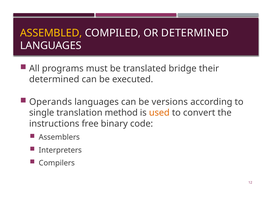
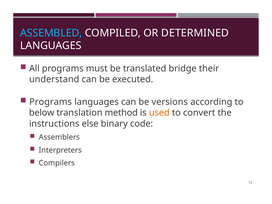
ASSEMBLED colour: yellow -> light blue (51, 33)
determined: determined -> understand (54, 79)
Operands: Operands -> Programs (51, 102)
single: single -> below (42, 113)
free: free -> else (90, 124)
